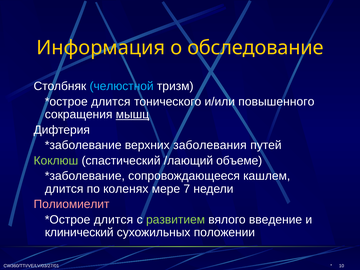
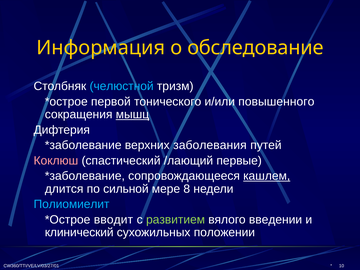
длится: длится -> первой (111, 102)
Коклюш colour: light green -> pink (56, 161)
объеме: объеме -> первые (239, 161)
кашлем underline: none -> present (267, 176)
коленях: коленях -> сильной (126, 189)
7: 7 -> 8 (187, 189)
Полиомиелит colour: pink -> light blue (72, 204)
длится: длится -> вводит (113, 220)
введение: введение -> введении (276, 220)
